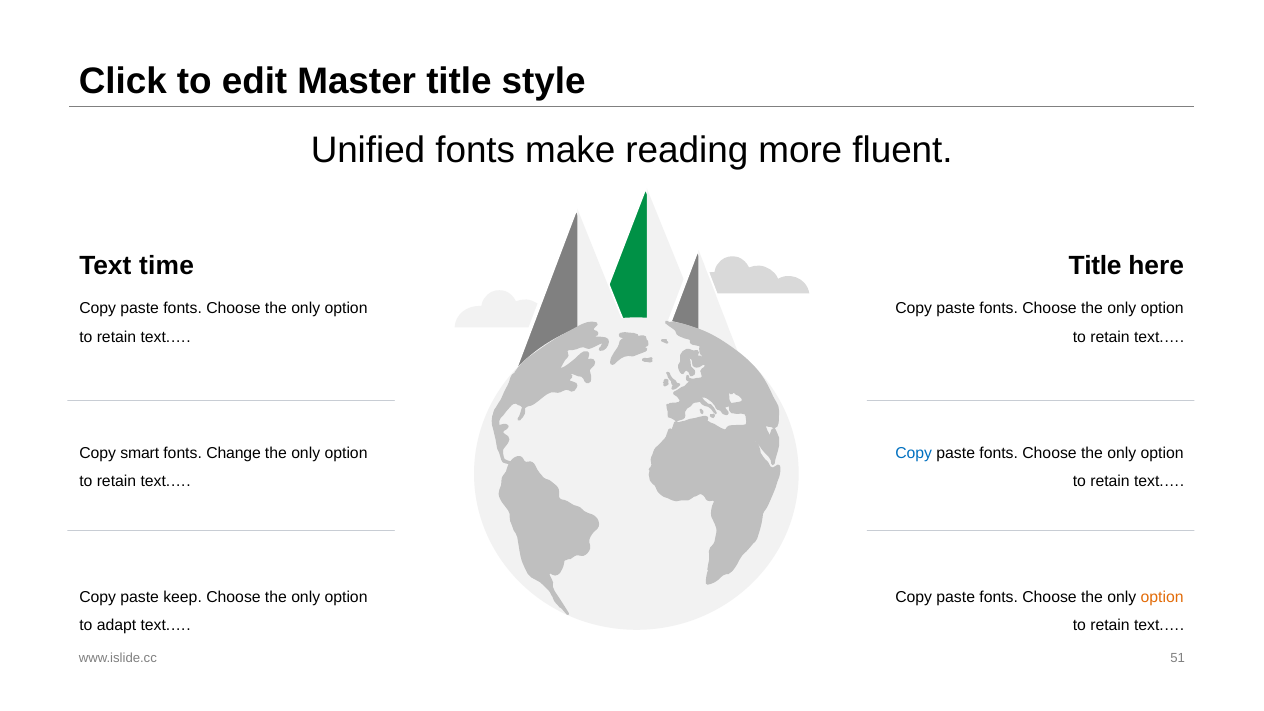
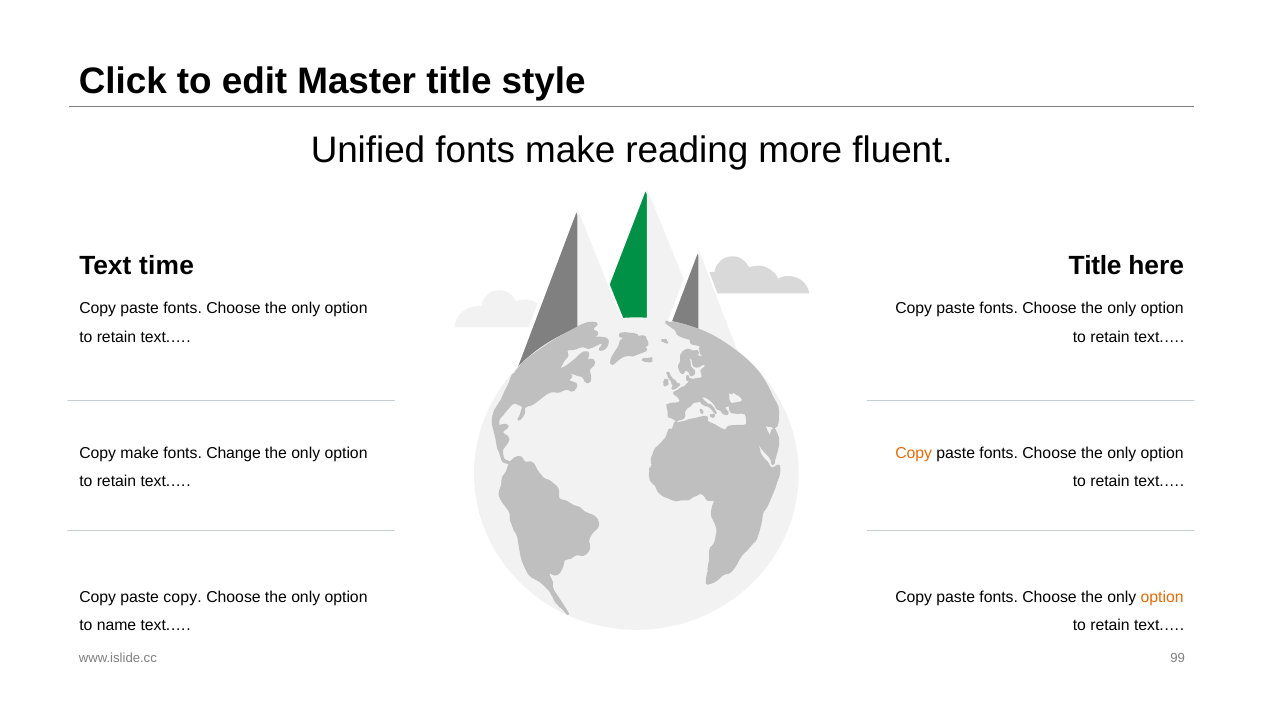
Copy smart: smart -> make (140, 453)
Copy colour: blue -> orange (914, 453)
paste keep: keep -> copy (183, 597)
adapt: adapt -> name (116, 626)
51: 51 -> 99 (1178, 659)
